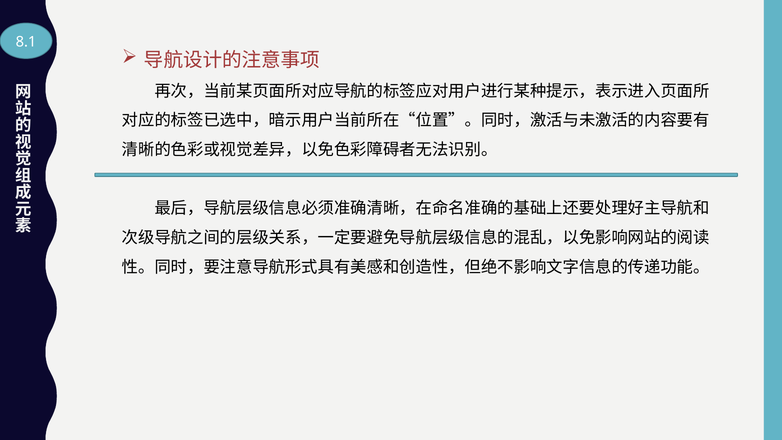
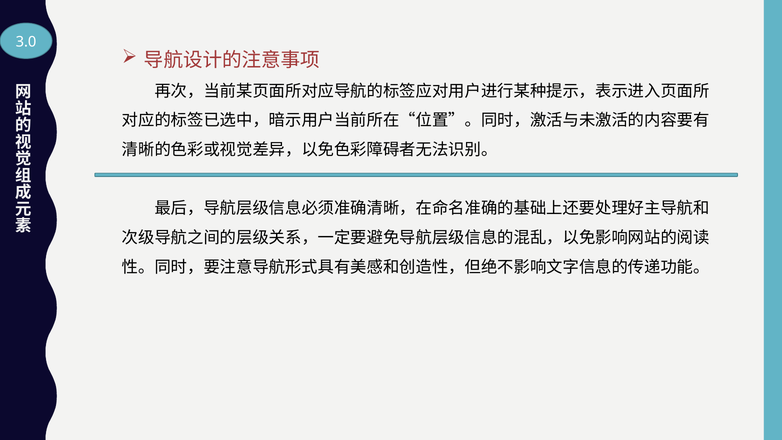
8.1: 8.1 -> 3.0 (26, 42)
